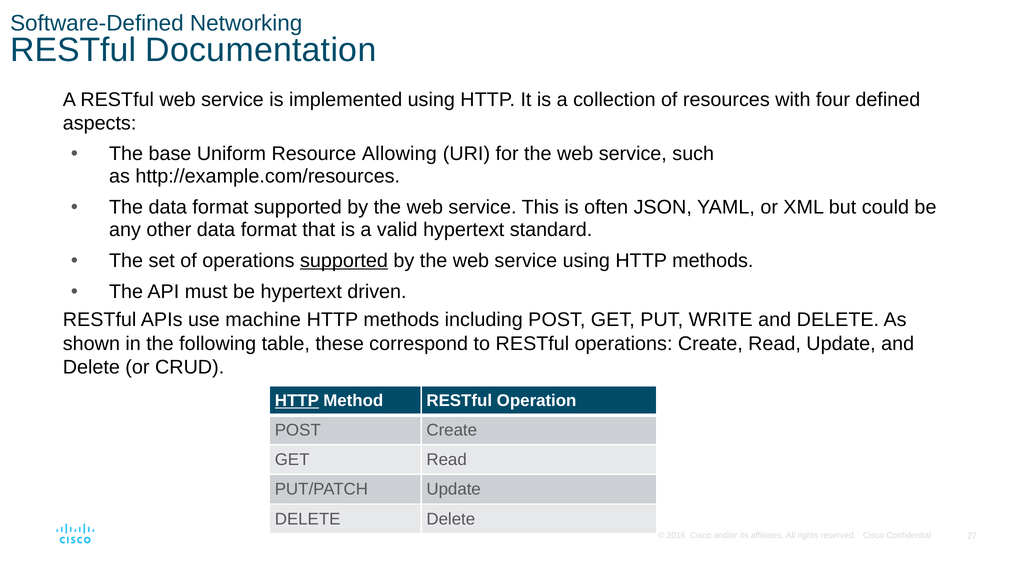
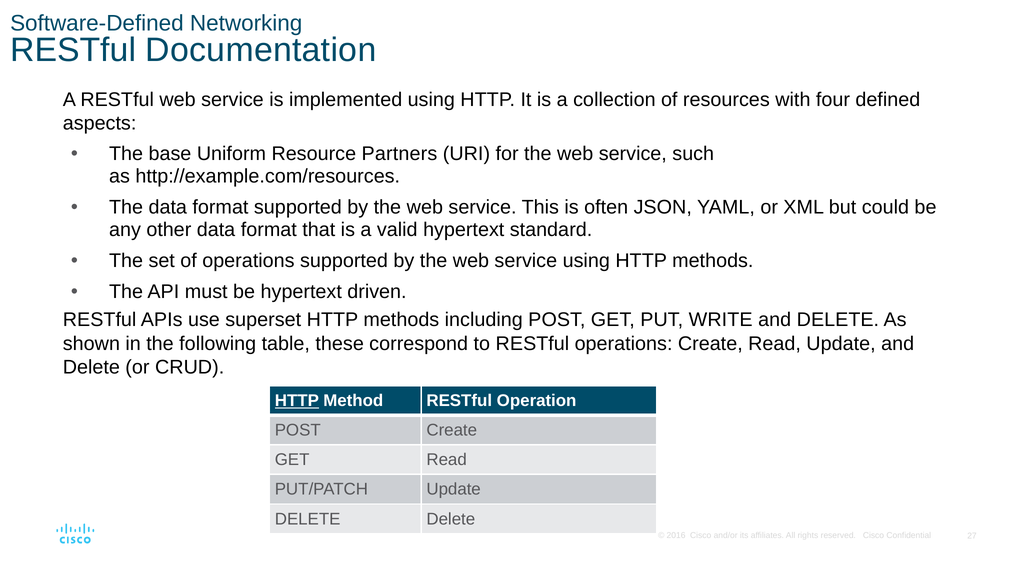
Allowing: Allowing -> Partners (399, 154)
supported underline: present -> none (344, 261)
machine: machine -> superset (263, 320)
